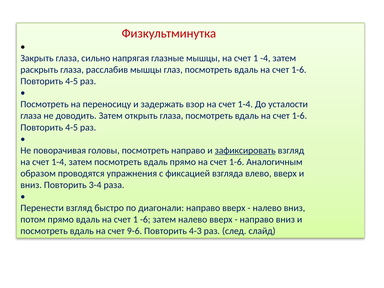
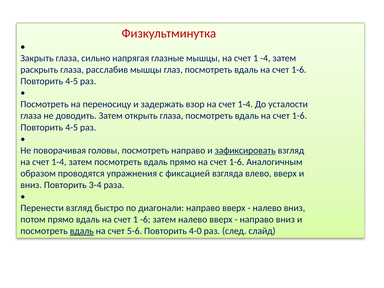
вдаль underline: none -> present (82, 231)
9-6: 9-6 -> 5-6 (134, 231)
4-3: 4-3 -> 4-0 (195, 231)
